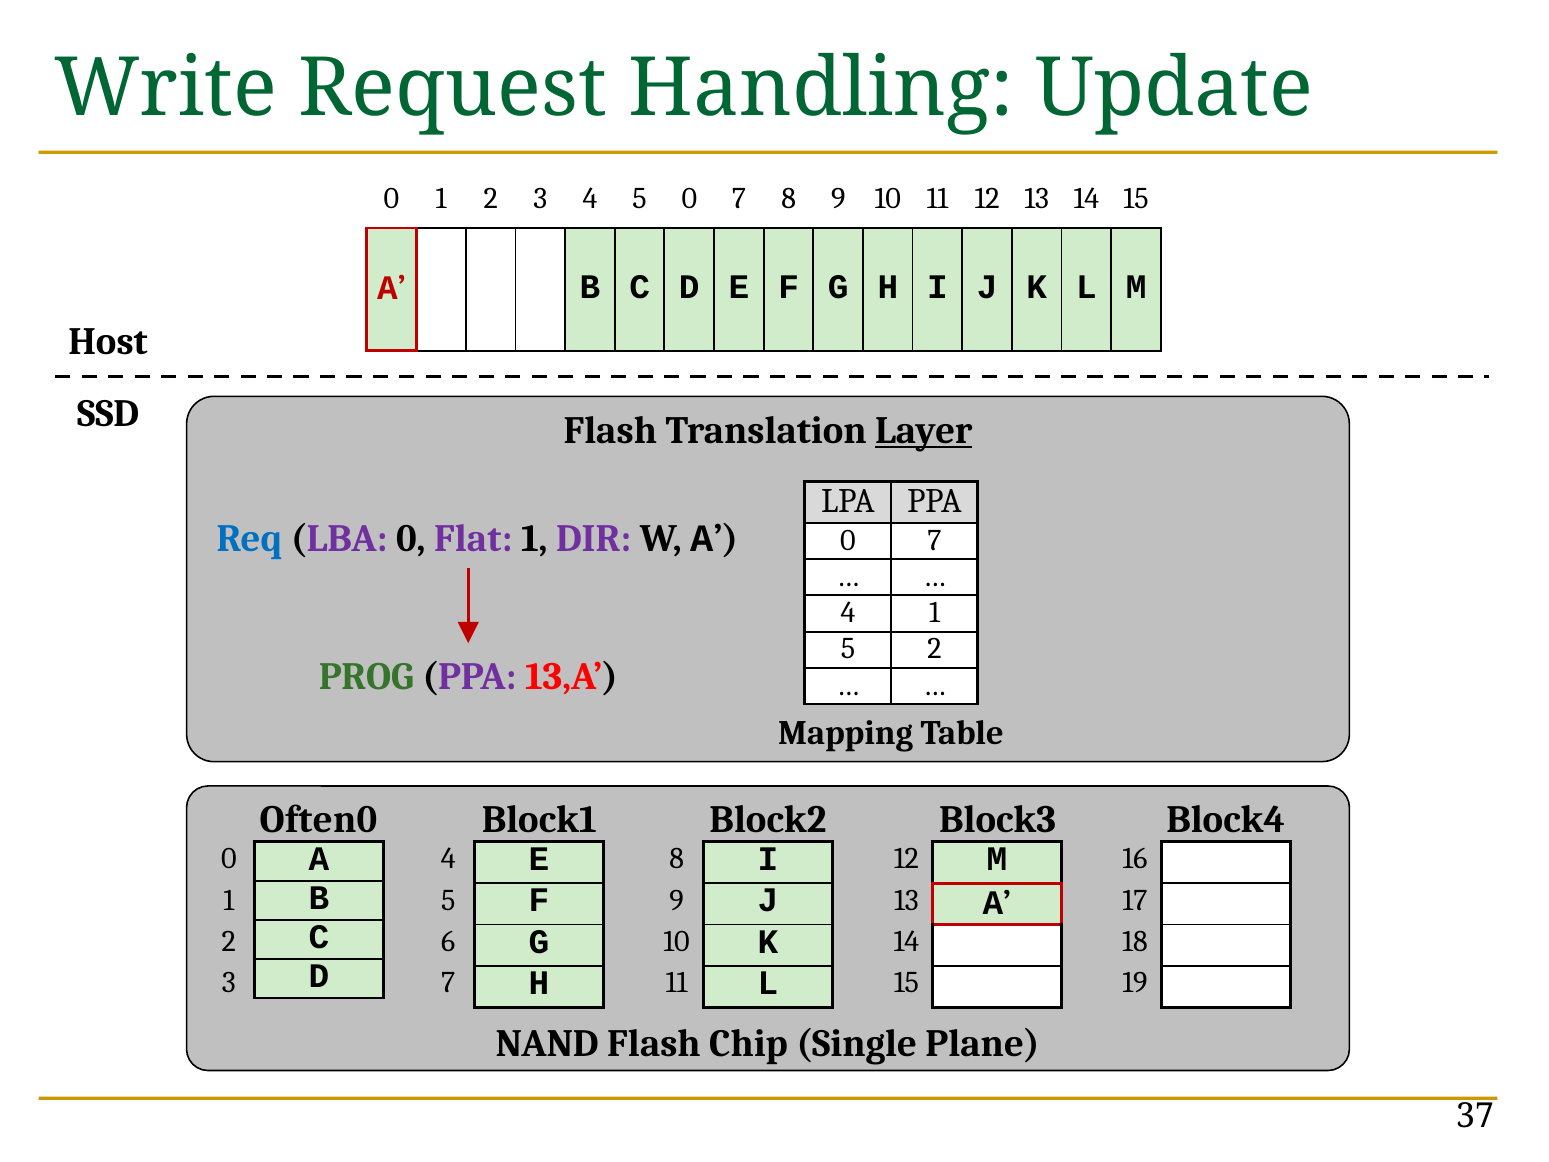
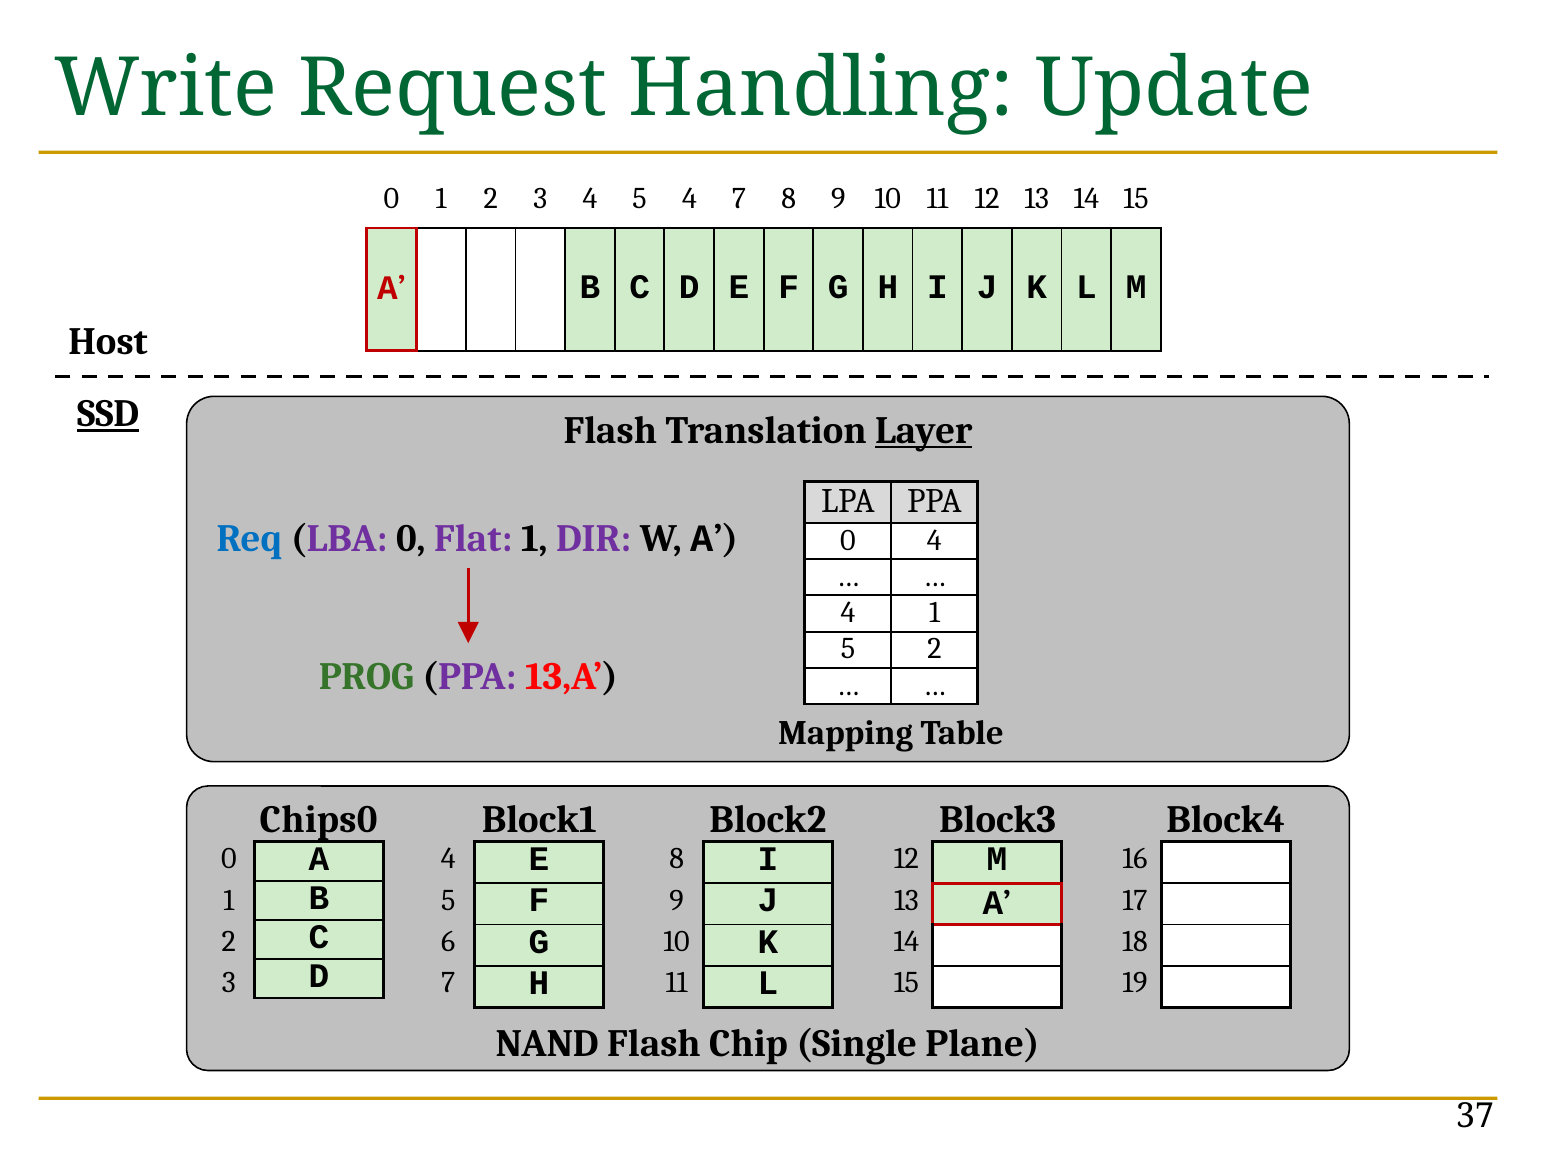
5 0: 0 -> 4 (689, 199)
SSD underline: none -> present (108, 414)
7: 7 -> 4 (934, 540)
Often0: Often0 -> Chips0 (319, 820)
